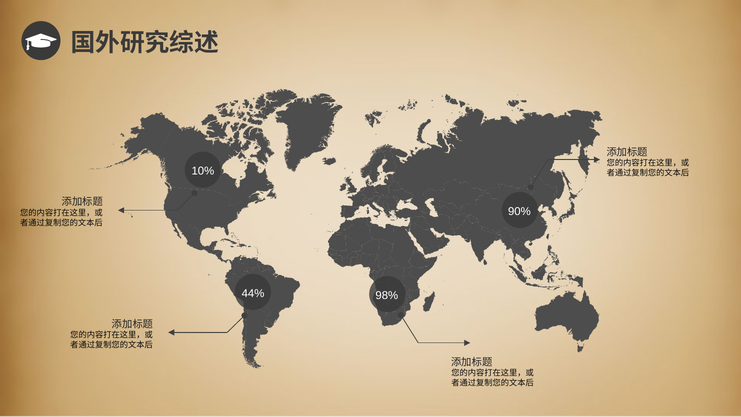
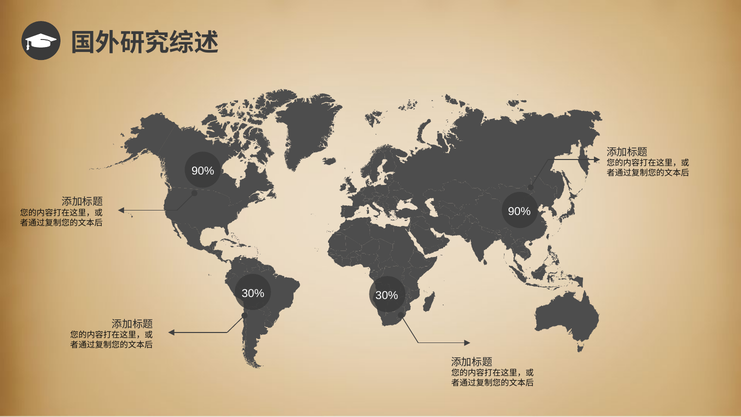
10%: 10% -> 90% (203, 171)
44%: 44% -> 30% (253, 293)
98%: 98% -> 30% (387, 295)
